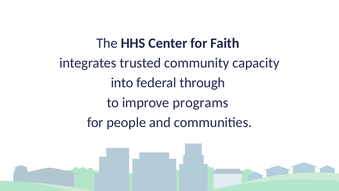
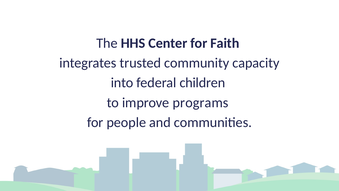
through: through -> children (202, 83)
